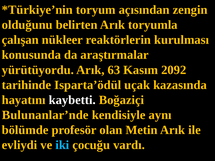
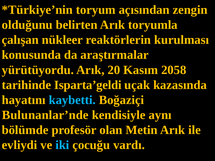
63: 63 -> 20 (114, 70)
2092: 2092 -> 2058 (174, 70)
Isparta’ödül: Isparta’ödül -> Isparta’geldi (88, 85)
kaybetti colour: white -> light blue (72, 100)
